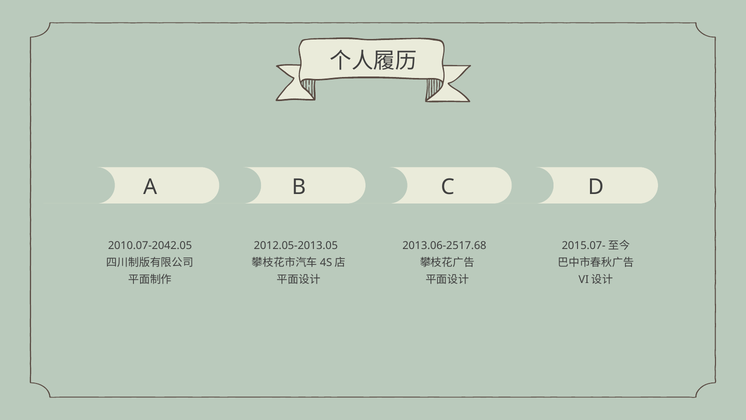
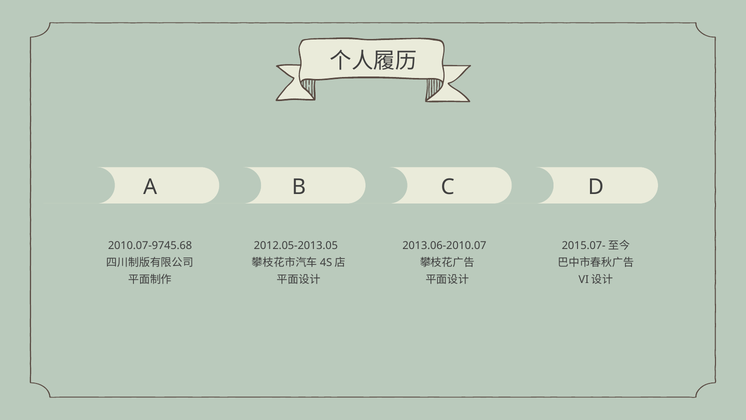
2010.07-2042.05: 2010.07-2042.05 -> 2010.07-9745.68 (150, 245)
2013.06-2517.68: 2013.06-2517.68 -> 2013.06-2010.07 (444, 245)
